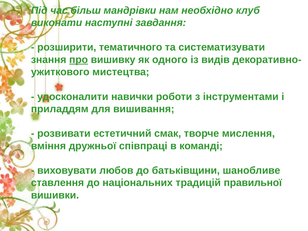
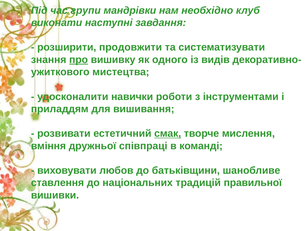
більш: більш -> групи (86, 10)
тематичного: тематичного -> продовжити (131, 47)
смак underline: none -> present (168, 134)
